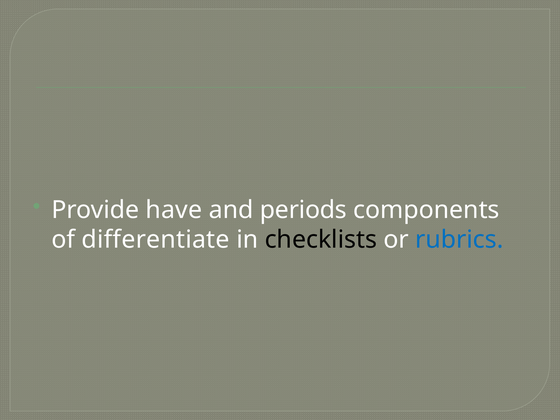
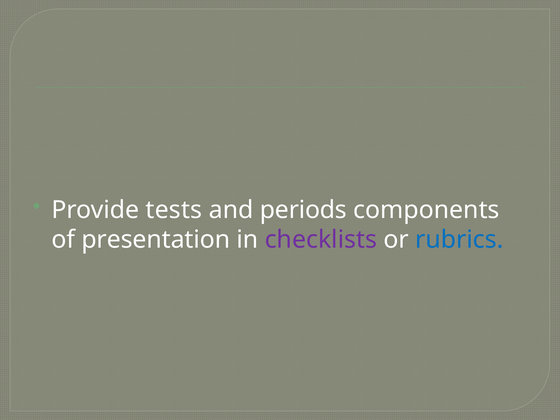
have: have -> tests (174, 210)
differentiate: differentiate -> presentation (156, 240)
checklists colour: black -> purple (321, 240)
